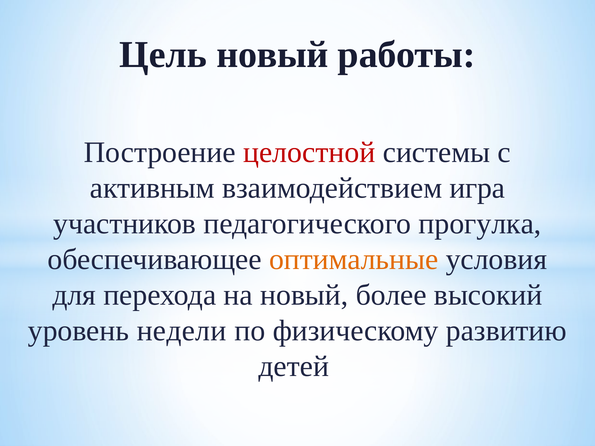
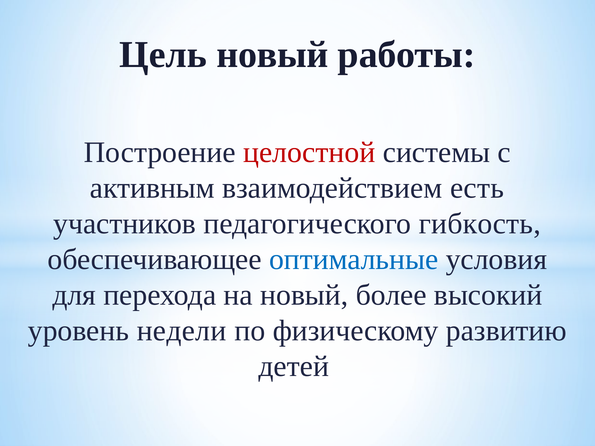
игра: игра -> есть (477, 188)
прогулка: прогулка -> гибкость (480, 224)
оптимальные colour: orange -> blue (354, 259)
